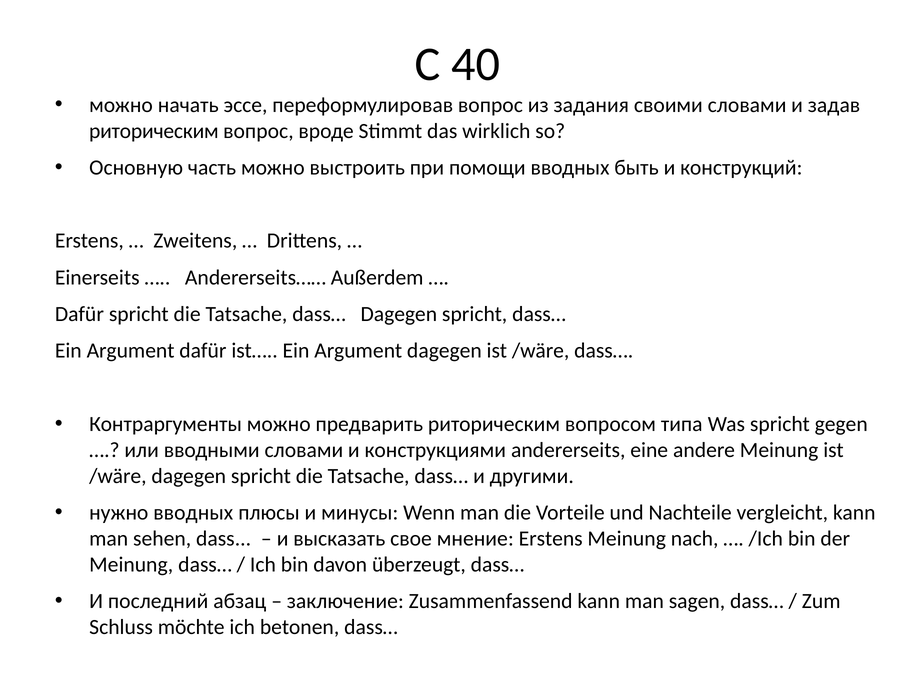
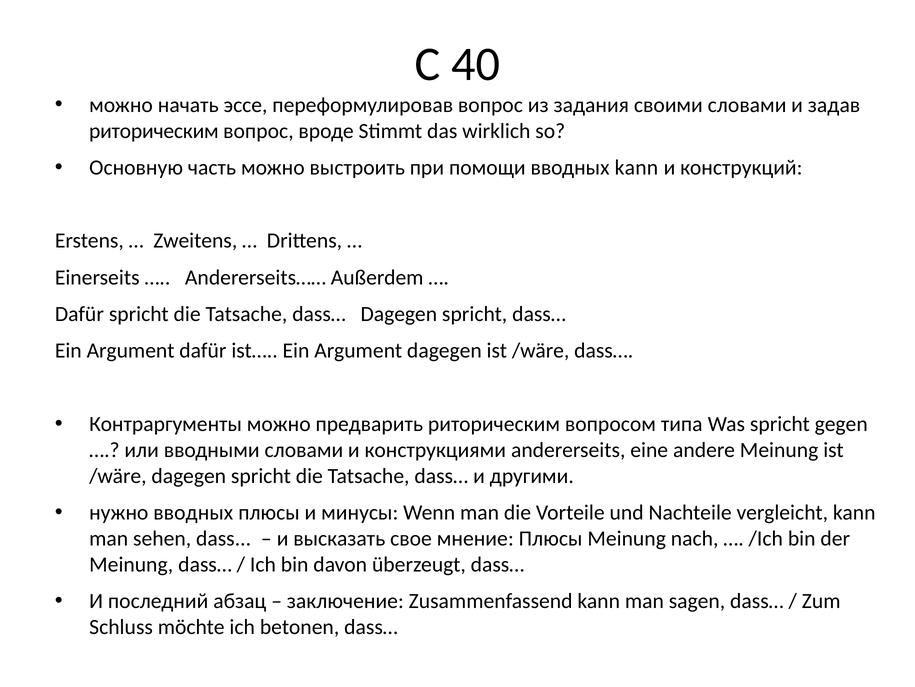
вводных быть: быть -> kann (636, 167)
мнение Erstens: Erstens -> Плюсы (551, 538)
